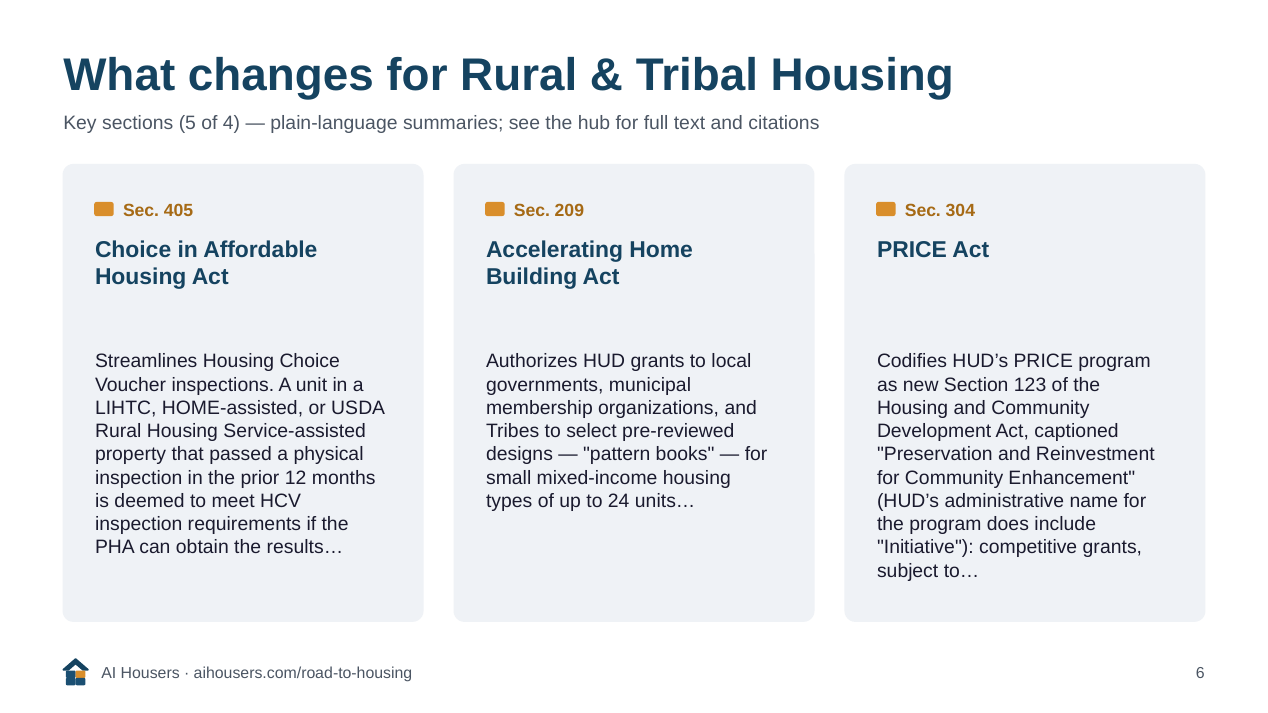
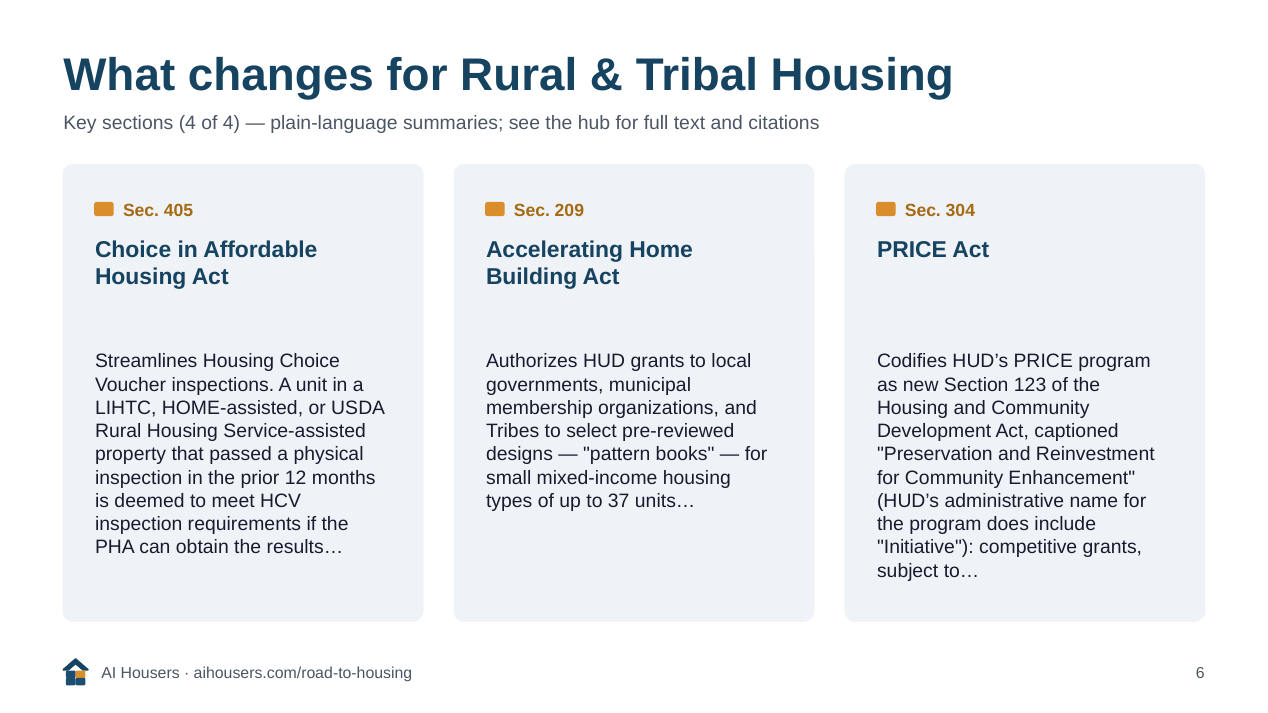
sections 5: 5 -> 4 (187, 123)
24: 24 -> 37 (619, 501)
